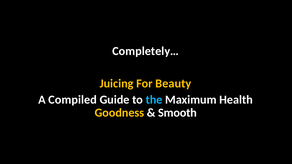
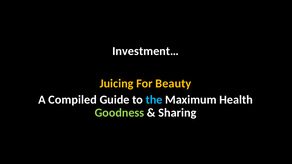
Completely…: Completely… -> Investment… (146, 51)
Goodness colour: yellow -> light green (119, 113)
Smooth: Smooth -> Sharing (177, 113)
